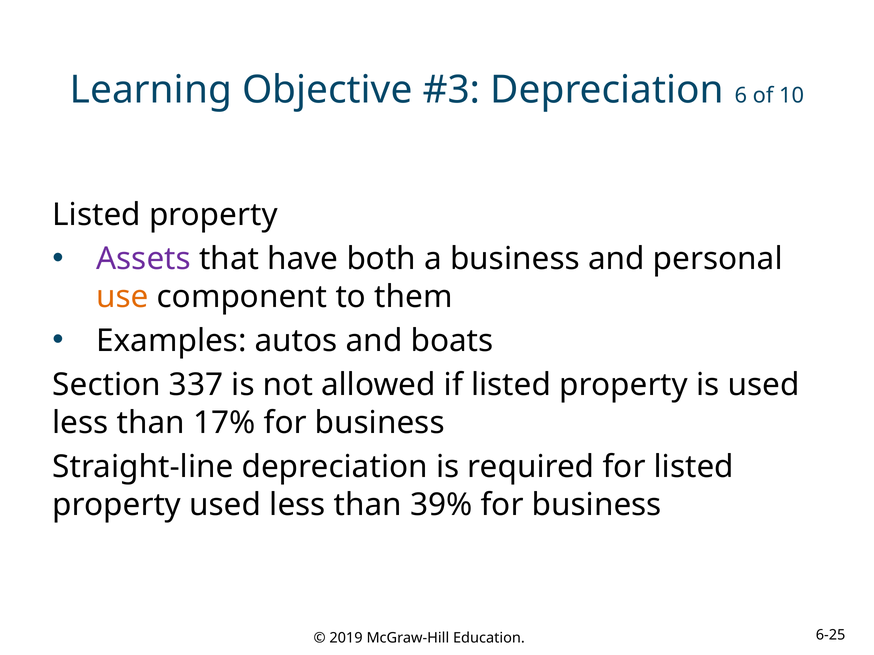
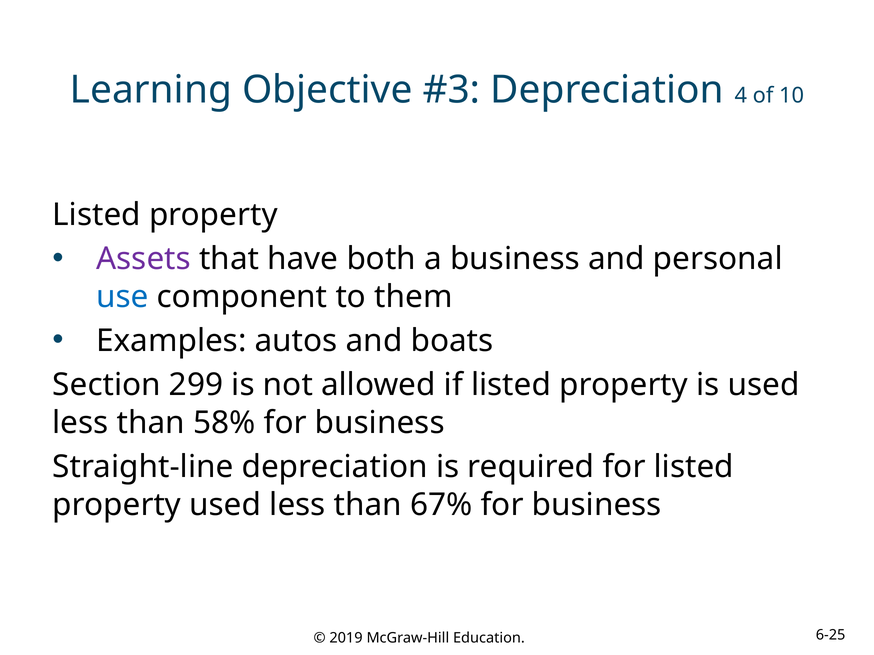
6: 6 -> 4 (741, 96)
use colour: orange -> blue (122, 297)
337: 337 -> 299 (196, 385)
17%: 17% -> 58% (224, 423)
39%: 39% -> 67% (441, 505)
